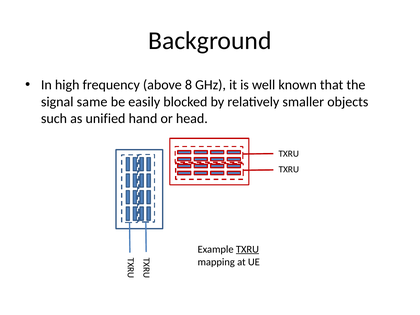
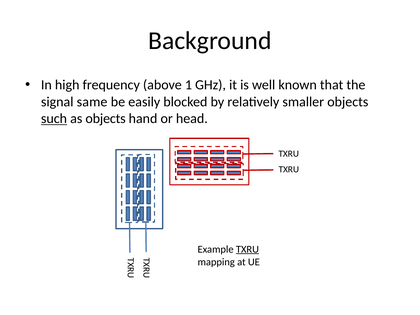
8: 8 -> 1 (188, 85)
such underline: none -> present (54, 119)
as unified: unified -> objects (106, 119)
